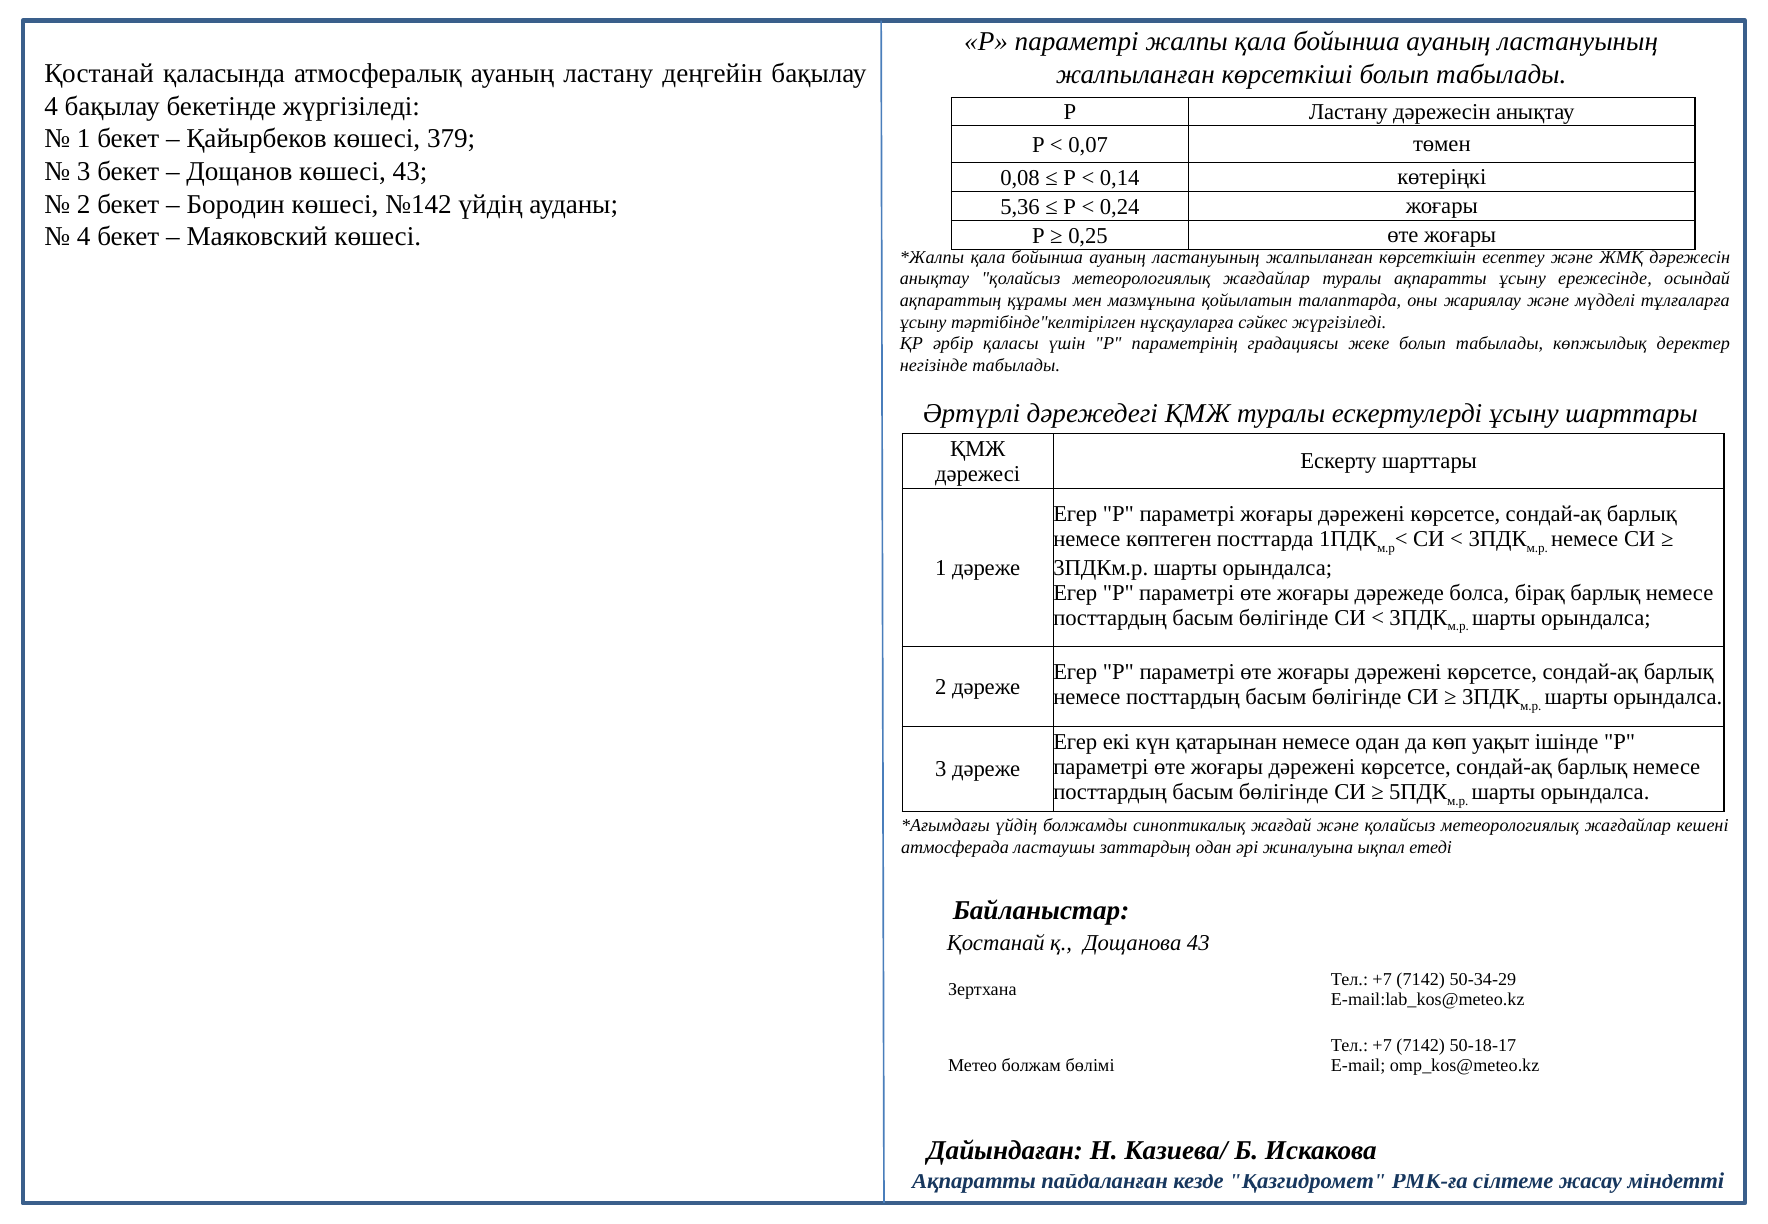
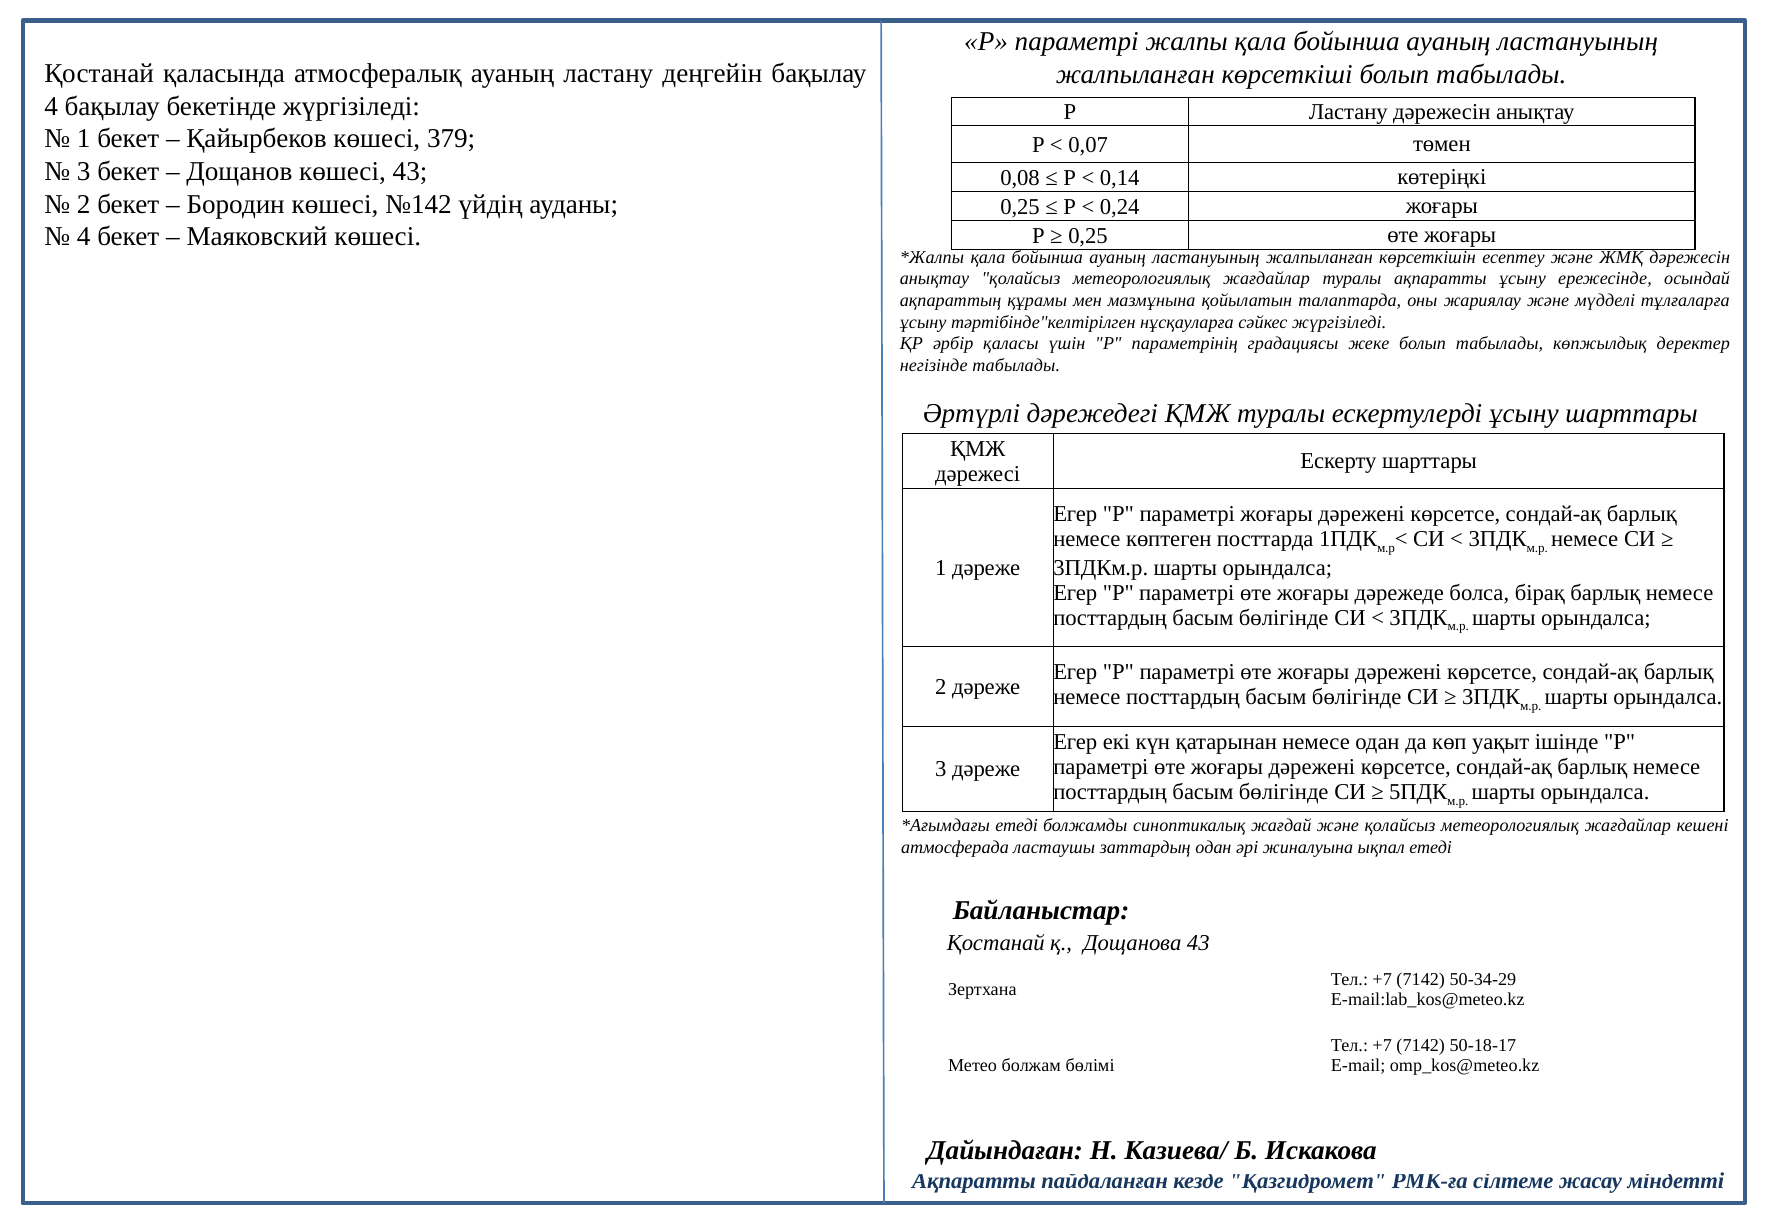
5,36: 5,36 -> 0,25 (1020, 207)
үйдің: үйдің -> етеді (1017, 825)
